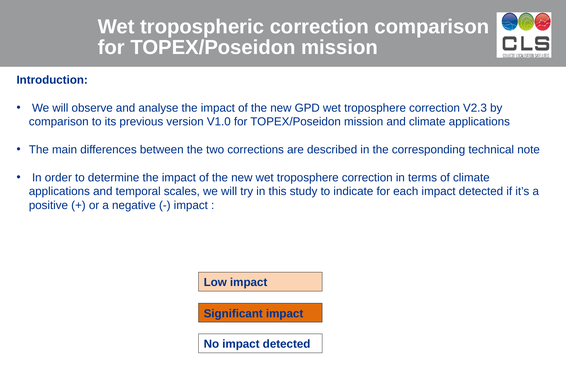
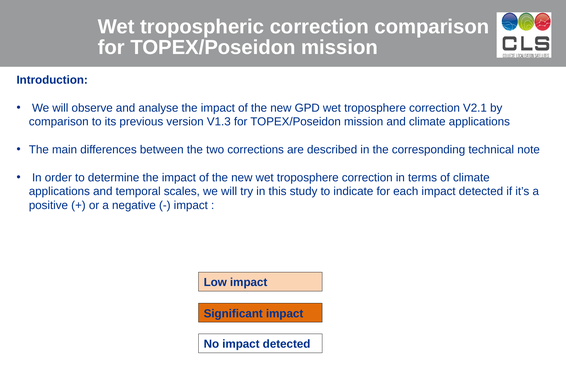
V2.3: V2.3 -> V2.1 (475, 108)
V1.0: V1.0 -> V1.3 (219, 122)
